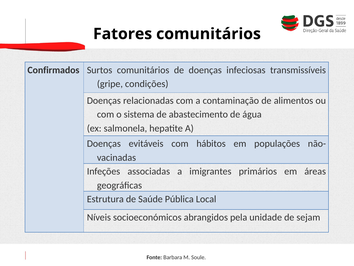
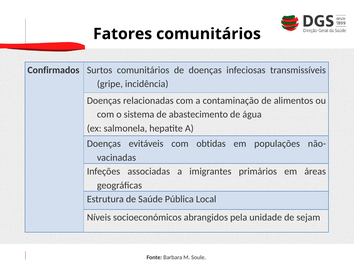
condições: condições -> incidência (147, 84)
hábitos: hábitos -> obtidas (211, 143)
